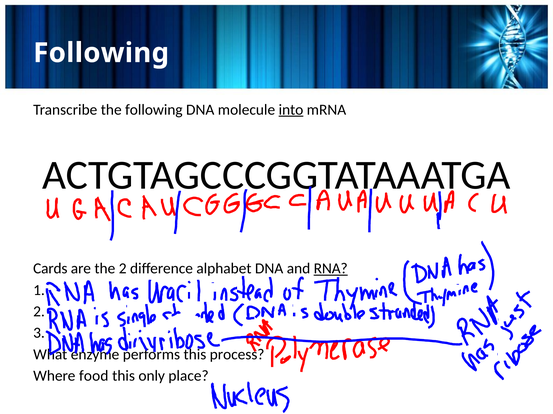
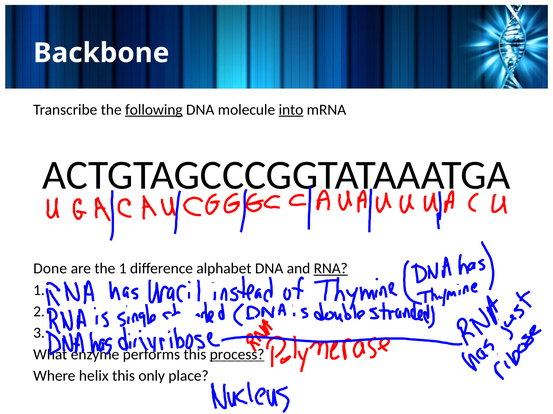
Following: Following -> Backbone (101, 53)
following underline: none -> present (154, 110)
Cards: Cards -> Done (50, 269)
the 2: 2 -> 1 (123, 269)
process underline: none -> present (237, 355)
food: food -> helix (94, 377)
